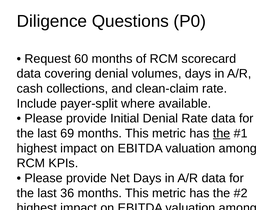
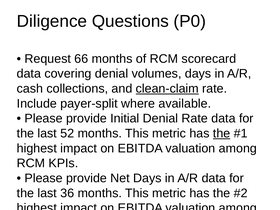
60: 60 -> 66 (81, 59)
clean-claim underline: none -> present (167, 89)
69: 69 -> 52 (67, 133)
